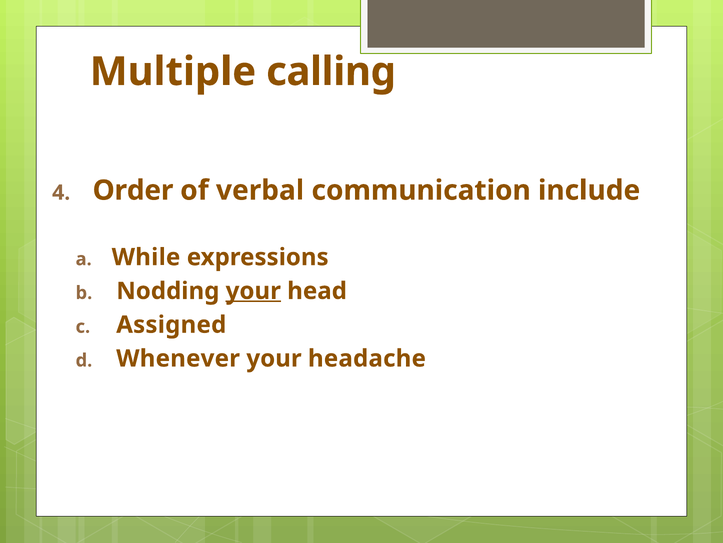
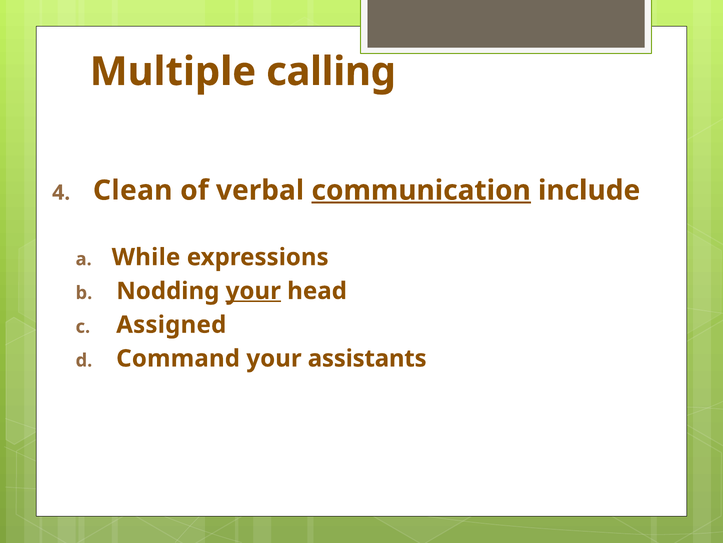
Order: Order -> Clean (133, 190)
communication underline: none -> present (421, 190)
Whenever: Whenever -> Command (178, 358)
headache: headache -> assistants (367, 358)
